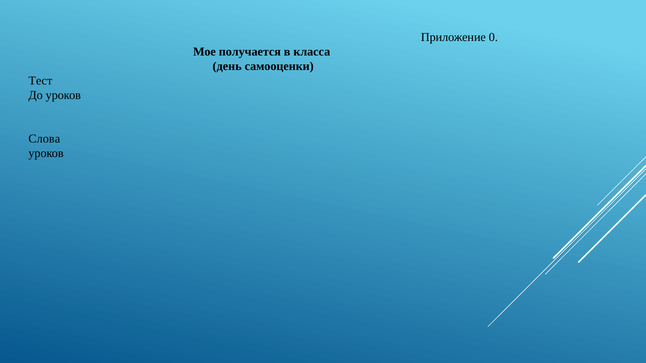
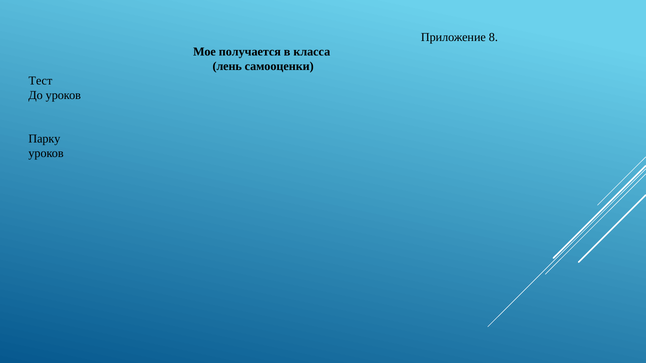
0: 0 -> 8 (493, 37)
день: день -> лень (227, 66)
Слова: Слова -> Парку (44, 139)
